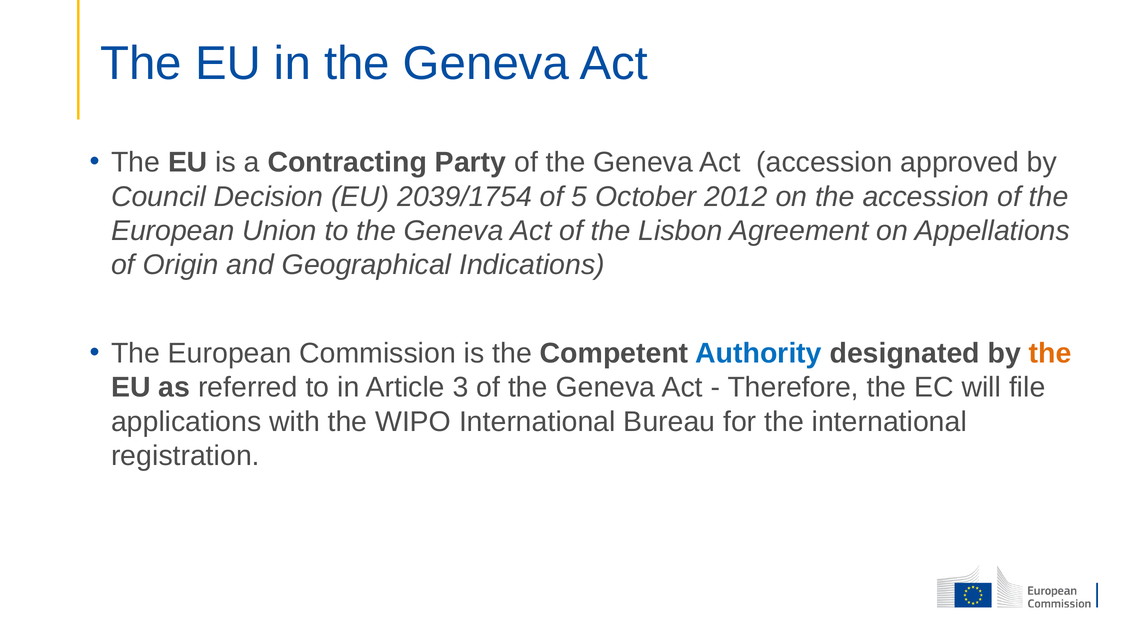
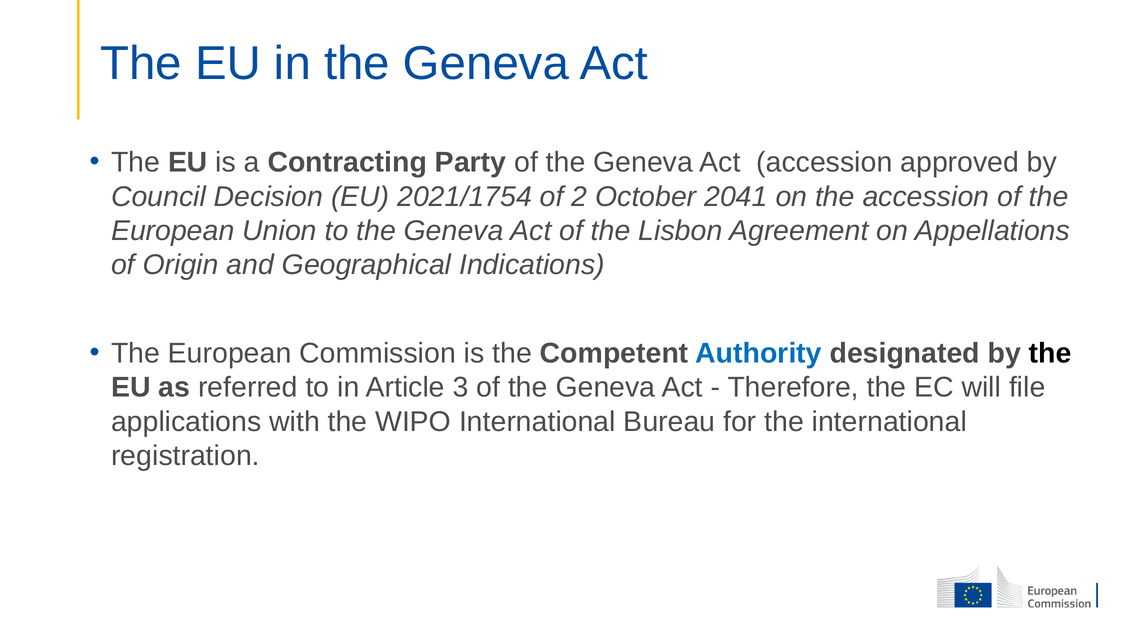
2039/1754: 2039/1754 -> 2021/1754 (465, 197)
5: 5 -> 2 (579, 197)
2012: 2012 -> 2041 (736, 197)
the colour: orange -> black (1050, 353)
